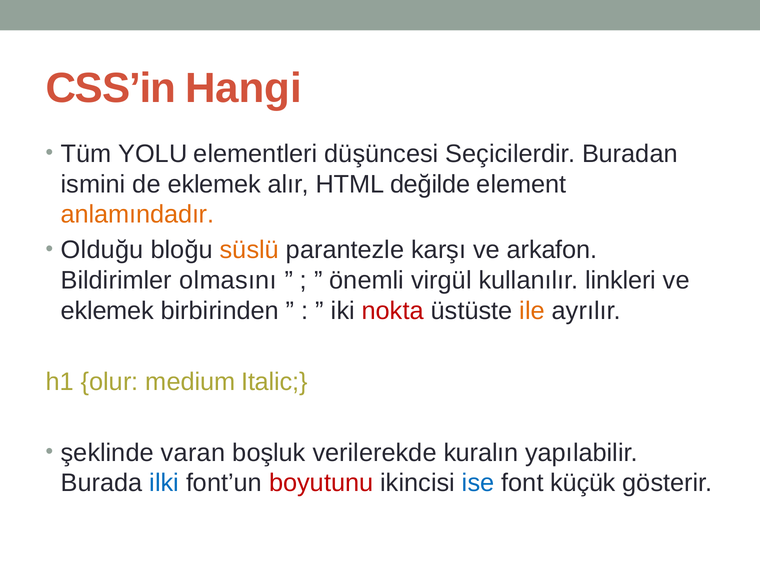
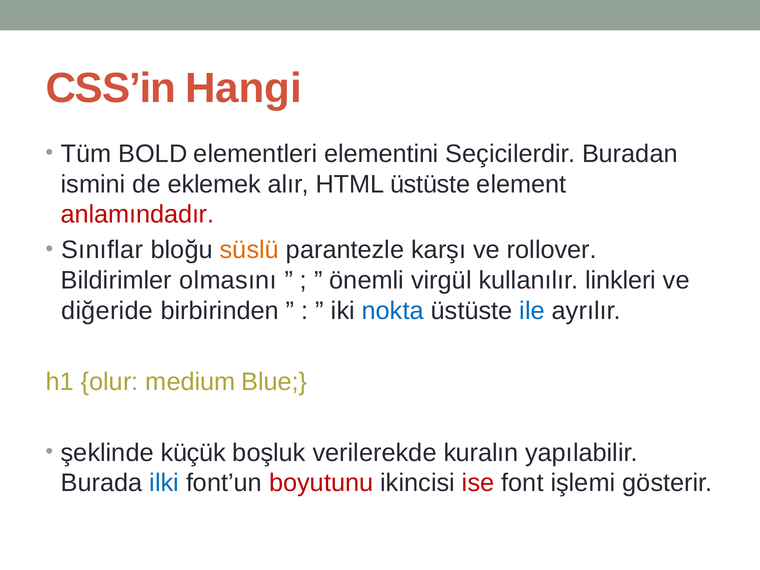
YOLU: YOLU -> BOLD (153, 154)
düşüncesi: düşüncesi -> elementini (381, 154)
HTML değilde: değilde -> üstüste (430, 184)
anlamındadır colour: orange -> red (138, 215)
Olduğu: Olduğu -> Sınıflar (102, 250)
arkafon: arkafon -> rollover (552, 250)
eklemek: eklemek -> diğeride (107, 311)
nokta colour: red -> blue (393, 311)
ile colour: orange -> blue (532, 311)
Italic: Italic -> Blue (274, 382)
varan: varan -> küçük (193, 453)
ise colour: blue -> red (478, 483)
küçük: küçük -> işlemi (583, 483)
